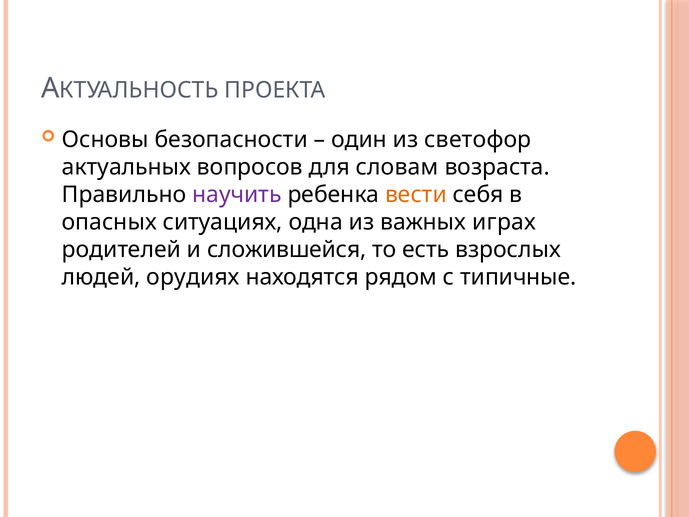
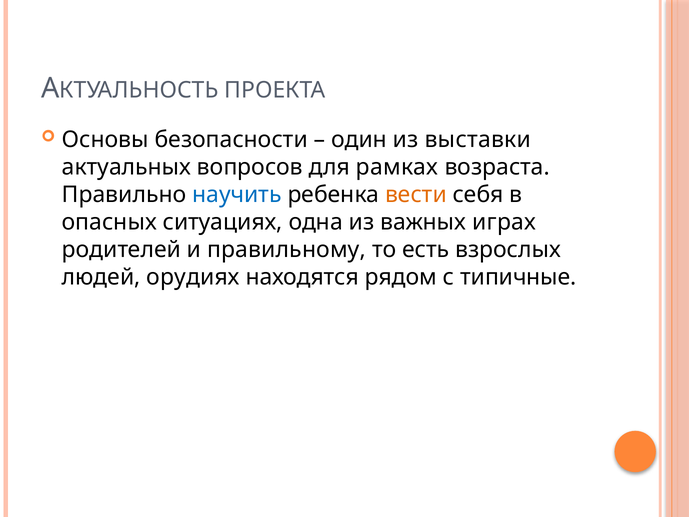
светофор: светофор -> выставки (478, 139)
словам: словам -> рамках (397, 167)
научить colour: purple -> blue (237, 194)
сложившейся: сложившейся -> правильному (287, 250)
